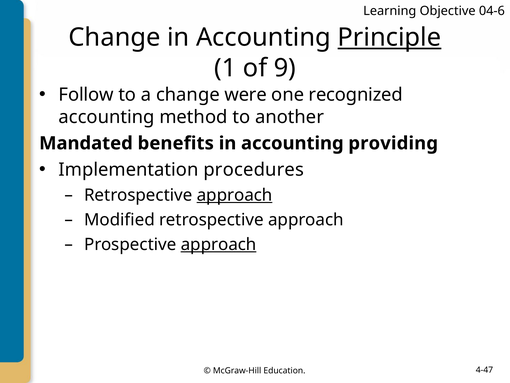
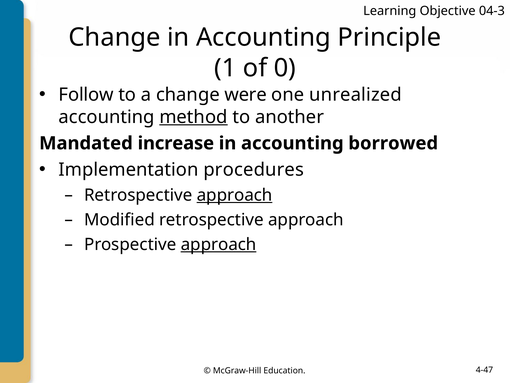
04-6: 04-6 -> 04-3 (492, 11)
Principle underline: present -> none (389, 37)
9: 9 -> 0 (285, 68)
recognized: recognized -> unrealized (356, 95)
method underline: none -> present (193, 117)
benefits: benefits -> increase (176, 143)
providing: providing -> borrowed (393, 143)
